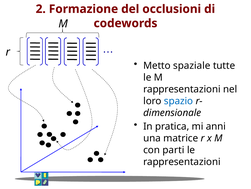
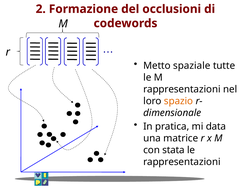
spazio colour: blue -> orange (179, 101)
anni: anni -> data (216, 126)
parti: parti -> stata (174, 149)
